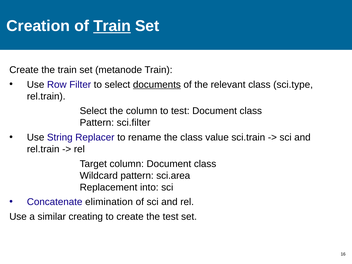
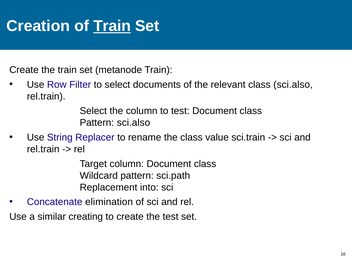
documents underline: present -> none (157, 85)
class sci.type: sci.type -> sci.also (293, 85)
Pattern sci.filter: sci.filter -> sci.also (133, 123)
sci.area: sci.area -> sci.path (173, 176)
